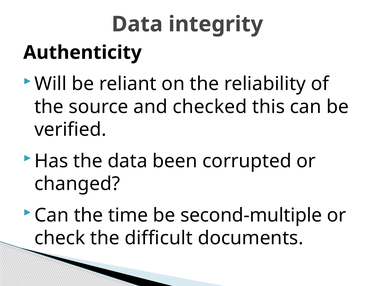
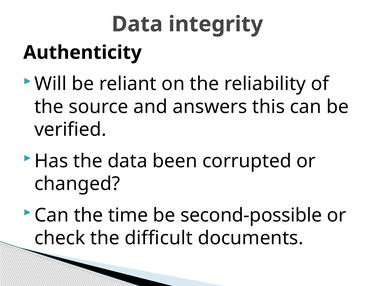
checked: checked -> answers (210, 107)
second-multiple: second-multiple -> second-possible (251, 215)
